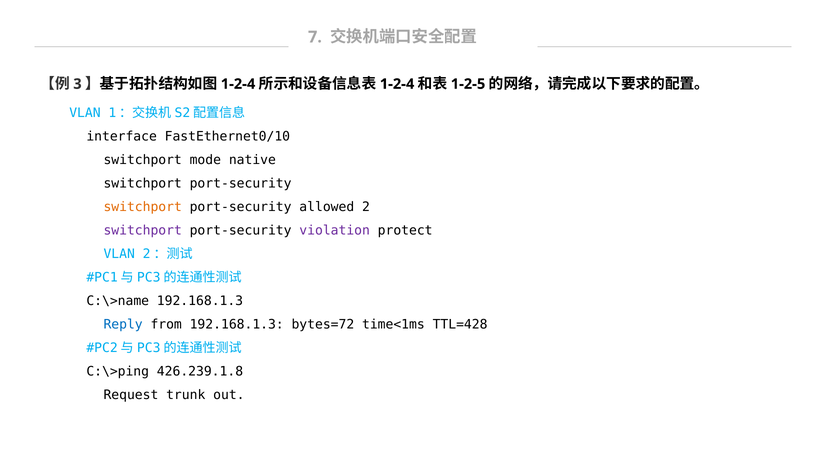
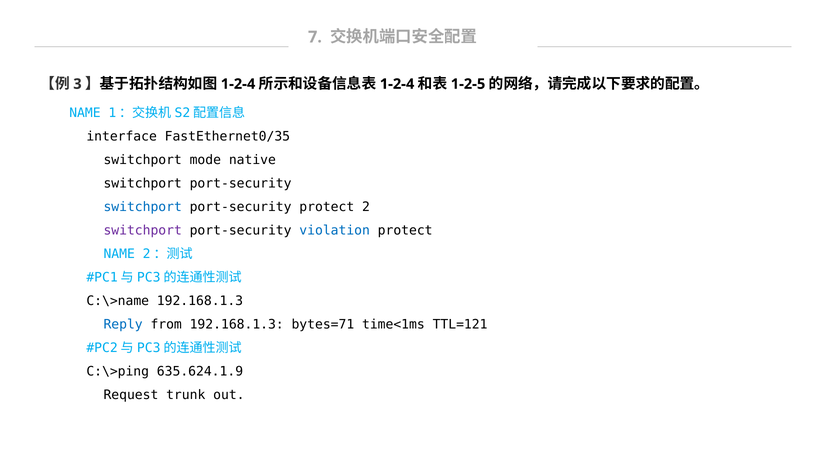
VLAN: VLAN -> NAME (85, 113)
FastEthernet0/10: FastEthernet0/10 -> FastEthernet0/35 (227, 136)
switchport colour: orange -> blue (143, 207)
port-security allowed: allowed -> protect (327, 207)
violation colour: purple -> blue (335, 230)
VLAN: VLAN -> NAME (119, 254)
bytes=72: bytes=72 -> bytes=71 (323, 324)
TTL=428: TTL=428 -> TTL=121 (460, 324)
426.239.1.8: 426.239.1.8 -> 635.624.1.9 (200, 371)
